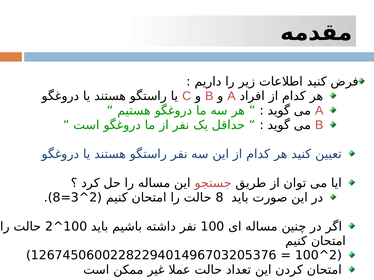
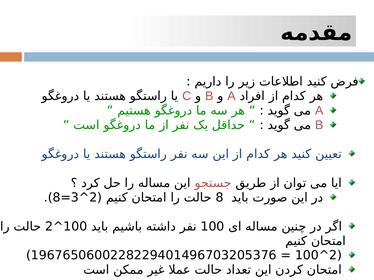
1267450600228229401496703205376: 1267450600228229401496703205376 -> 1967650600228229401496703205376 (154, 256)
